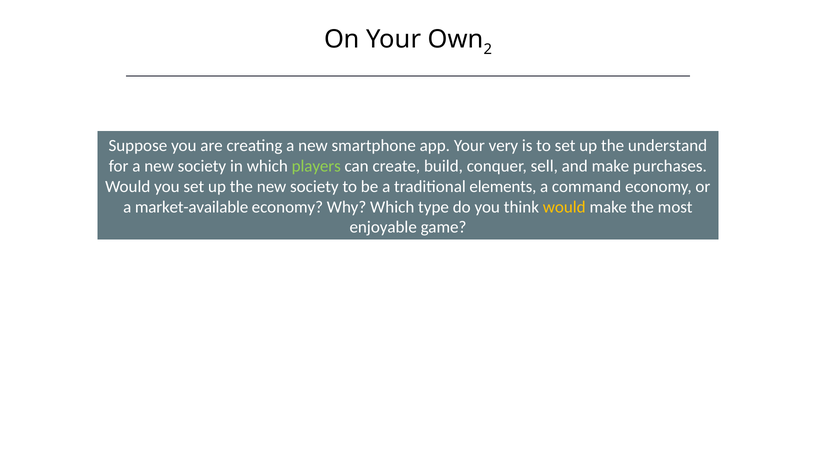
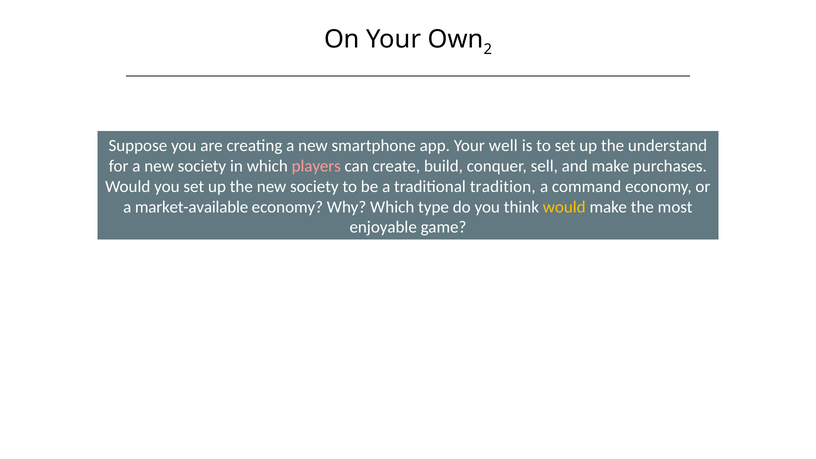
very: very -> well (503, 146)
players colour: light green -> pink (316, 166)
elements: elements -> tradition (503, 187)
